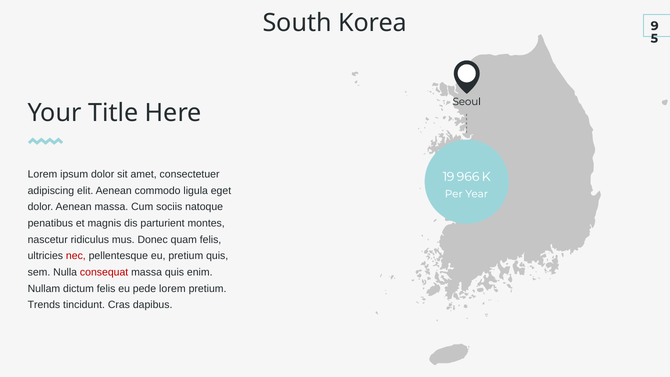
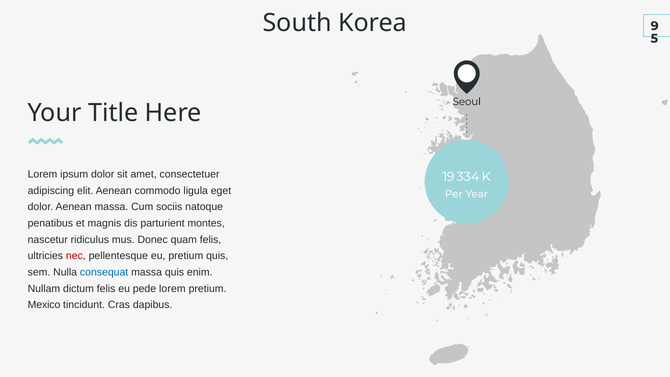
966: 966 -> 334 (468, 177)
consequat colour: red -> blue (104, 272)
Trends: Trends -> Mexico (44, 305)
